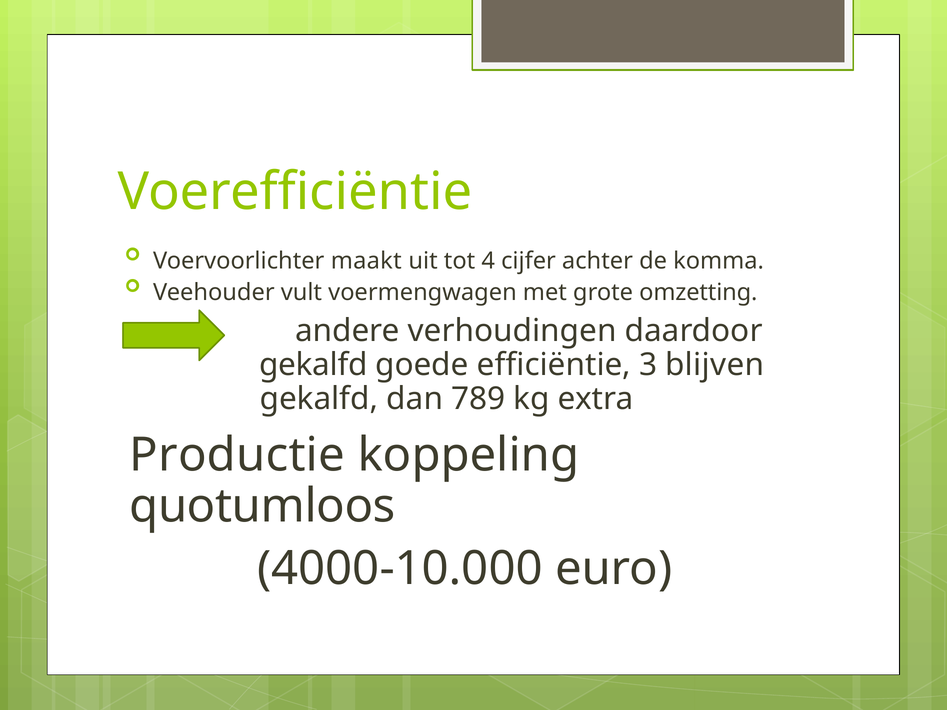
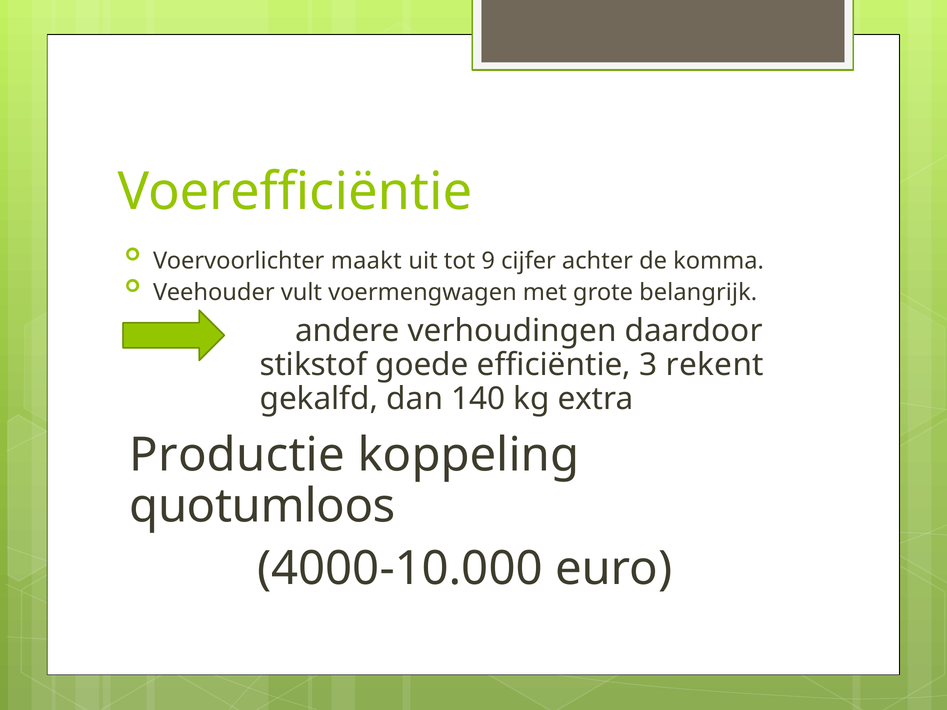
4: 4 -> 9 (488, 261)
omzetting: omzetting -> belangrijk (698, 293)
gekalfd: gekalfd -> stikstof (313, 365)
blijven: blijven -> rekent (715, 365)
789: 789 -> 140 (478, 399)
